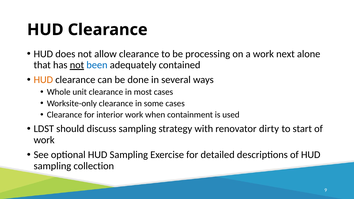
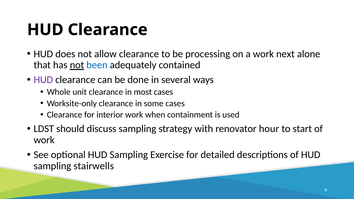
HUD colour: orange -> purple (43, 80)
dirty: dirty -> hour (269, 129)
collection: collection -> stairwells (94, 166)
